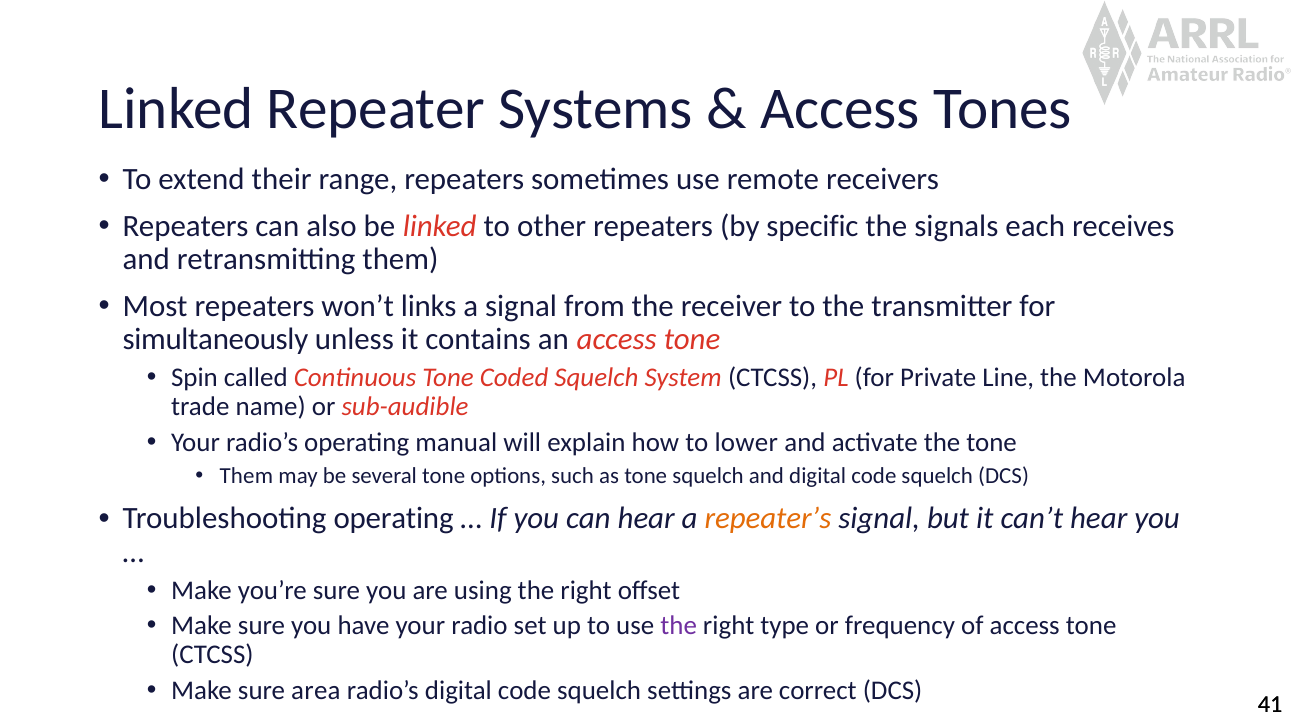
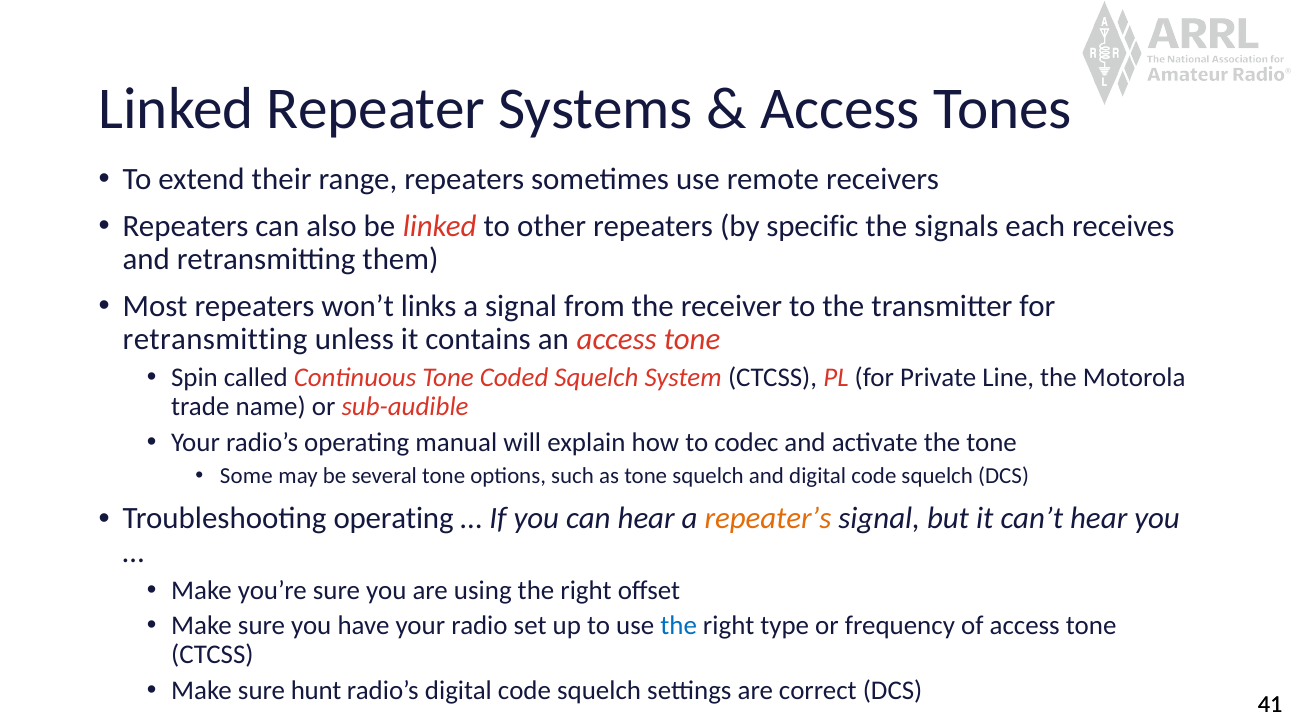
simultaneously: simultaneously -> retransmitting (215, 340)
lower: lower -> codec (746, 442)
Them: Them -> Some (246, 476)
the colour: purple -> blue (679, 626)
area: area -> hunt (316, 691)
